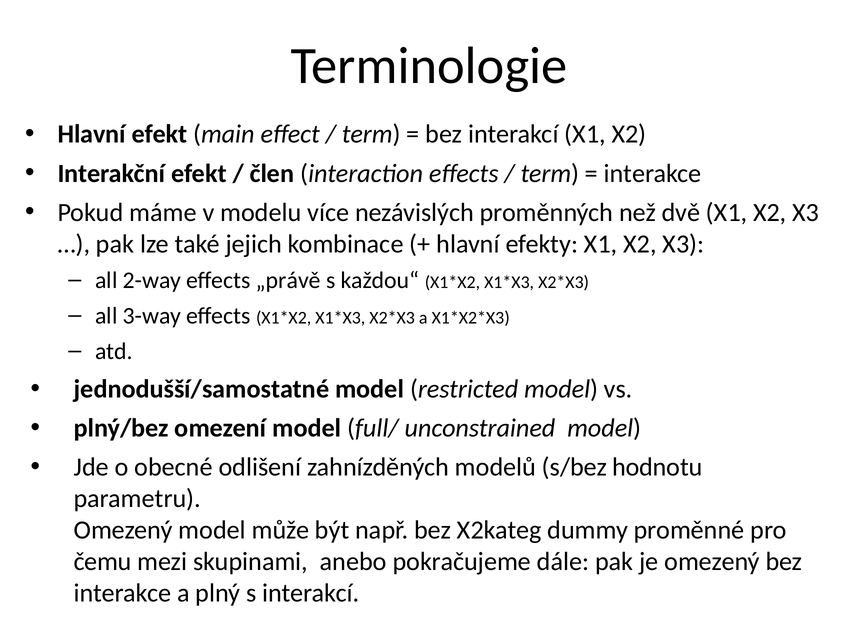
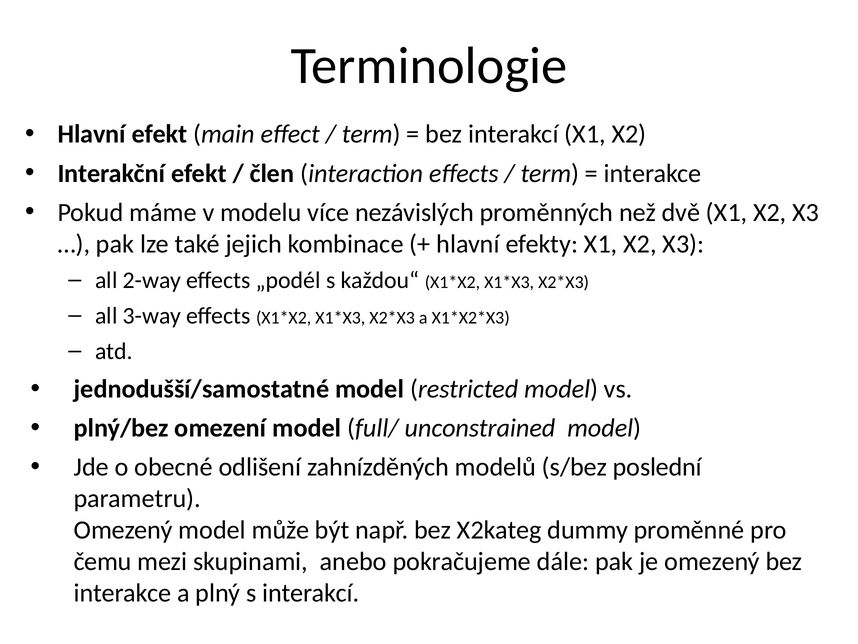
„právě: „právě -> „podél (288, 280)
hodnotu: hodnotu -> poslední (657, 467)
